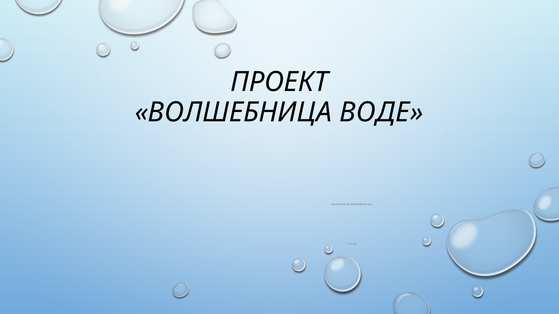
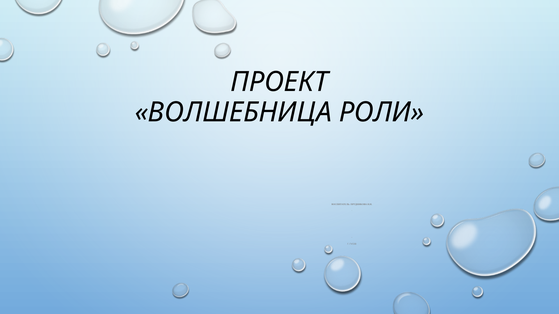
ВОДЕ: ВОДЕ -> РОЛИ (382, 112)
